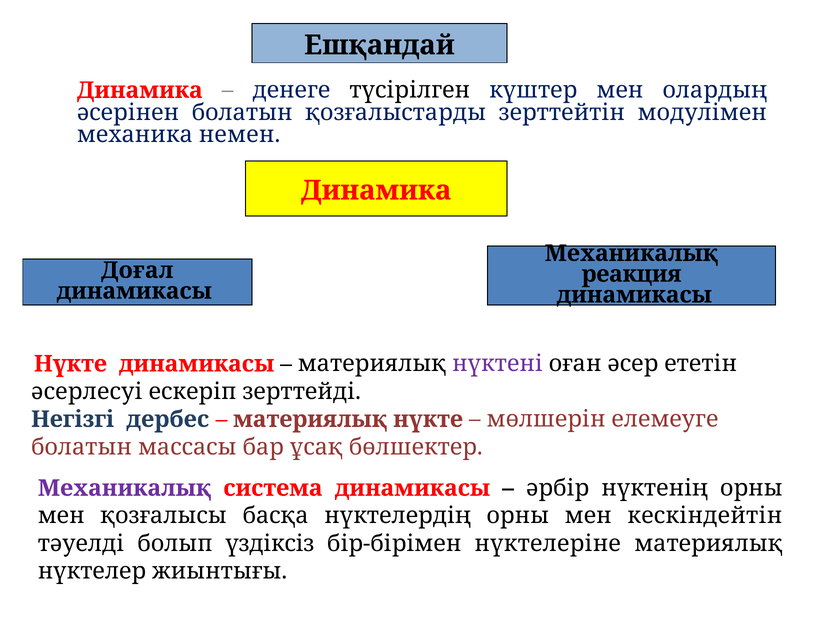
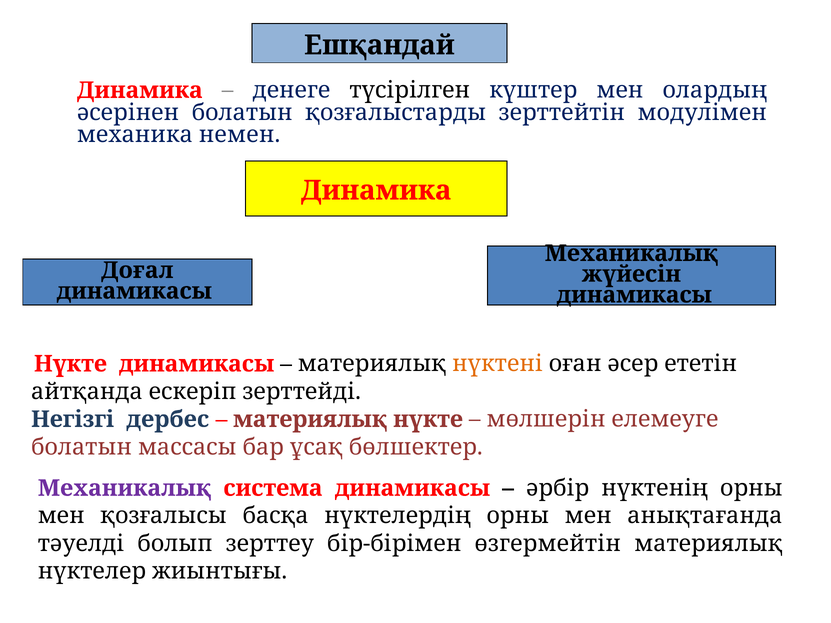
реакция: реакция -> жүйесін (631, 274)
нүктені colour: purple -> orange (497, 364)
әсерлесуі: әсерлесуі -> айтқанда (87, 392)
кескіндейтін: кескіндейтін -> анықтағанда (705, 516)
үздіксіз: үздіксіз -> зерттеу (270, 544)
нүктелеріне: нүктелеріне -> өзгермейтін (548, 544)
